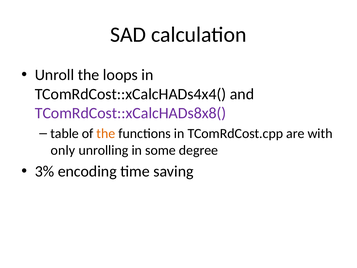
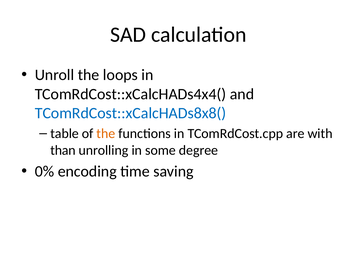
TComRdCost::xCalcHADs8x8( colour: purple -> blue (131, 113)
only: only -> than (63, 150)
3%: 3% -> 0% (44, 171)
